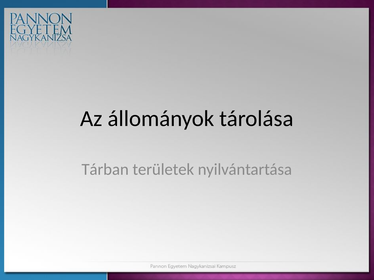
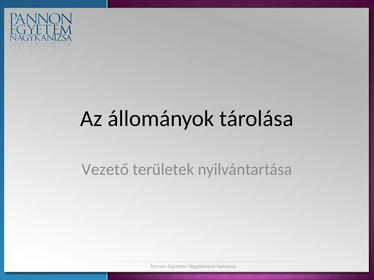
Tárban: Tárban -> Vezető (105, 170)
